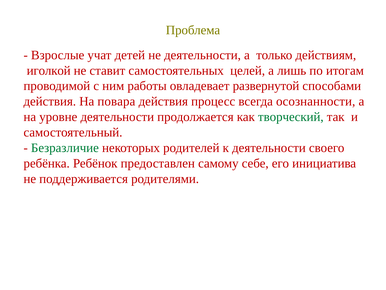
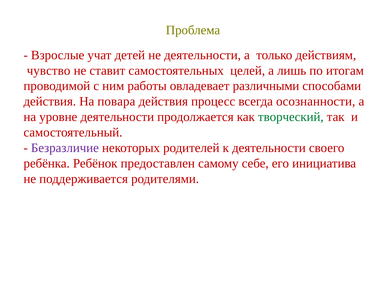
иголкой: иголкой -> чувство (49, 70)
развернутой: развернутой -> различными (266, 86)
Безразличие colour: green -> purple (65, 148)
